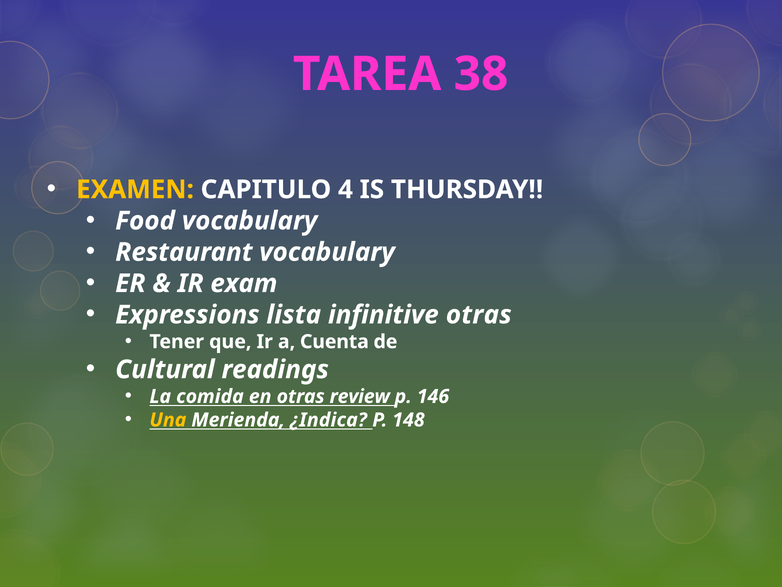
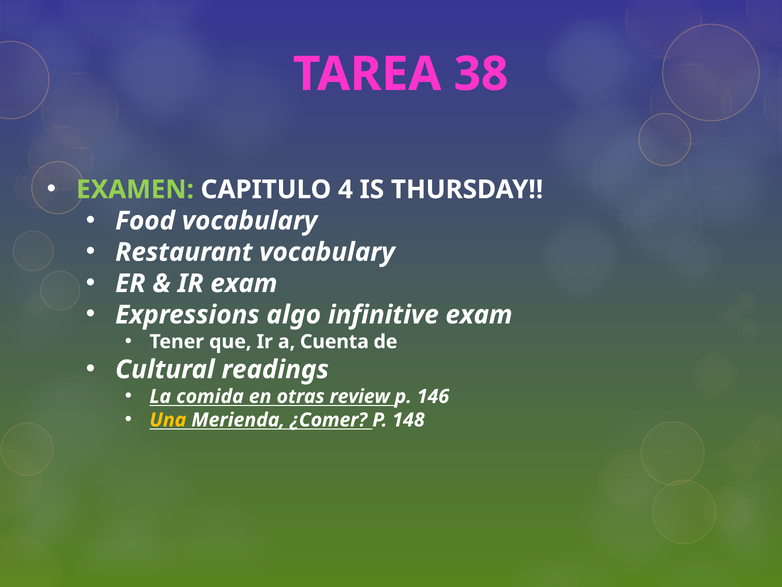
EXAMEN colour: yellow -> light green (135, 189)
lista: lista -> algo (294, 315)
infinitive otras: otras -> exam (479, 315)
¿Indica: ¿Indica -> ¿Comer (329, 420)
